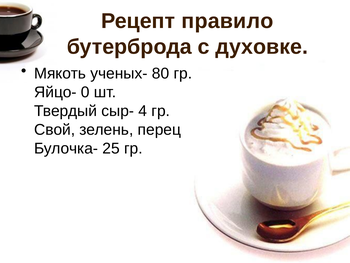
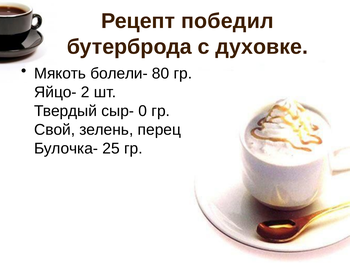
правило: правило -> победил (227, 21)
ученых-: ученых- -> болели- (119, 73)
0: 0 -> 2 (85, 92)
4: 4 -> 0 (143, 111)
